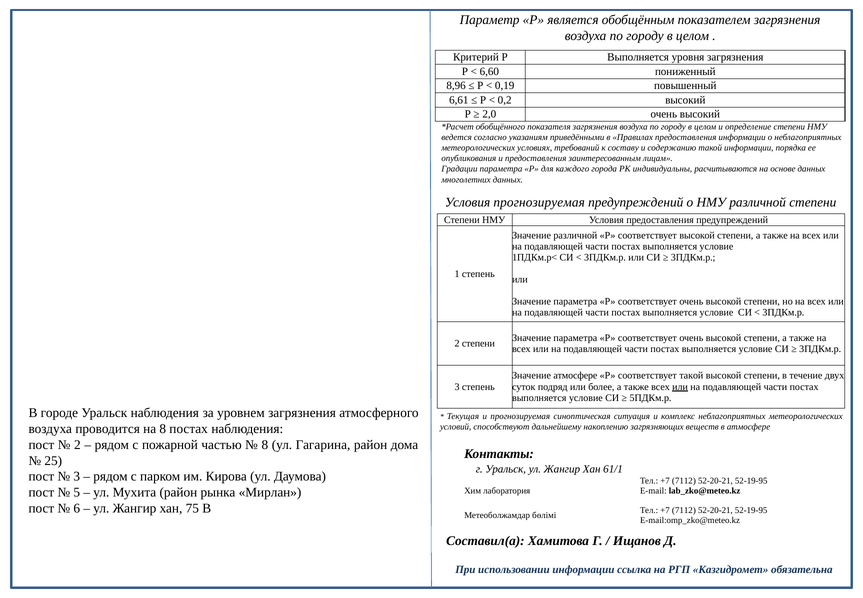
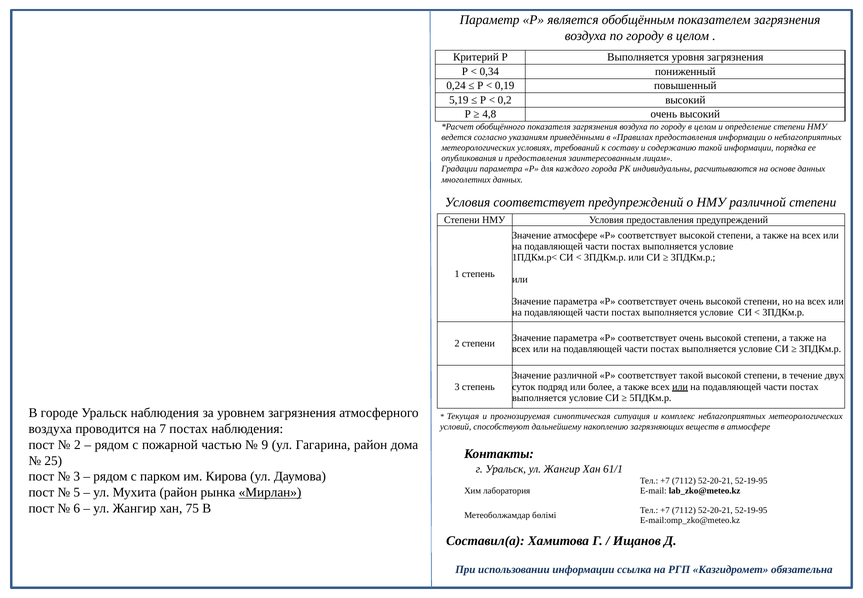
6,60: 6,60 -> 0,34 (489, 71)
8,96: 8,96 -> 0,24 (456, 86)
6,61: 6,61 -> 5,19 (459, 100)
2,0: 2,0 -> 4,8 (489, 114)
Условия прогнозируемая: прогнозируемая -> соответствует (539, 202)
Значение различной: различной -> атмосфере (575, 235)
Значение атмосфере: атмосфере -> различной (575, 375)
на 8: 8 -> 7 (163, 428)
8: 8 -> 9 (265, 444)
Мирлан underline: none -> present (270, 492)
